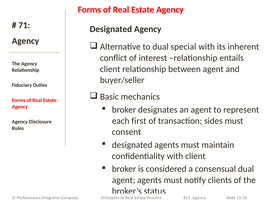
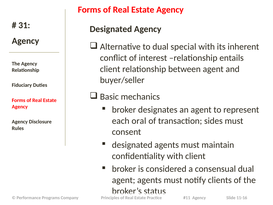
71: 71 -> 31 (24, 25)
first: first -> oral (139, 121)
